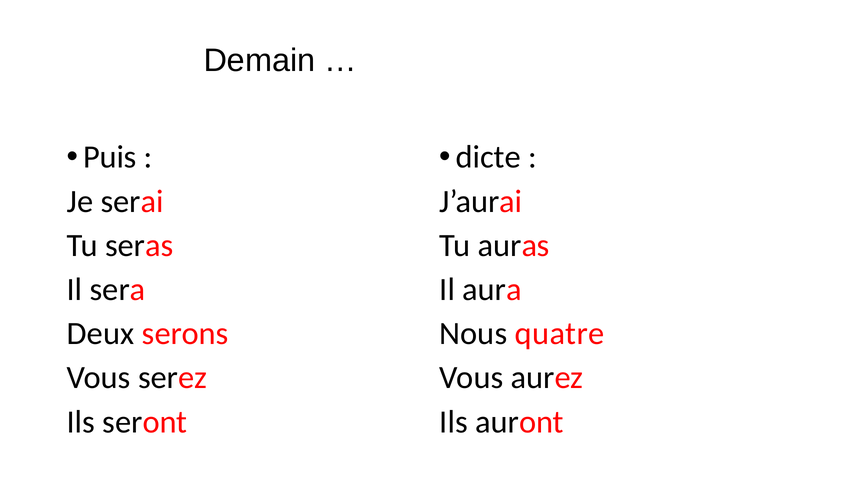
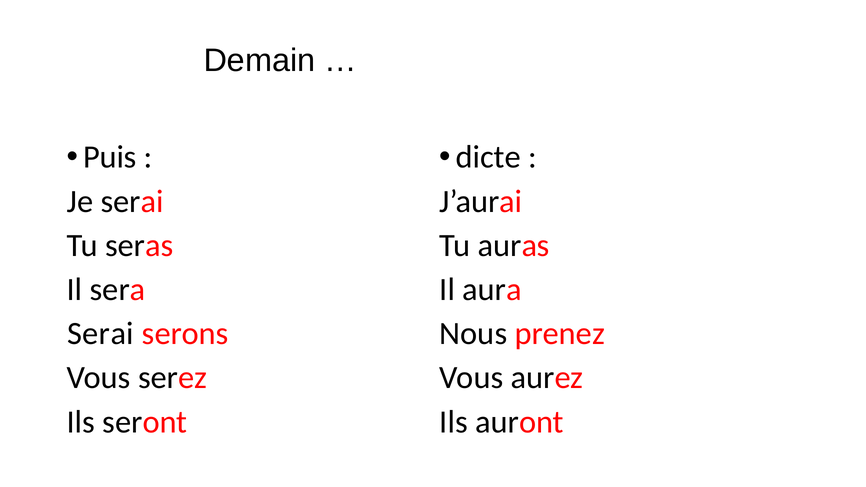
Deux: Deux -> Serai (101, 334)
quatre: quatre -> prenez (560, 334)
